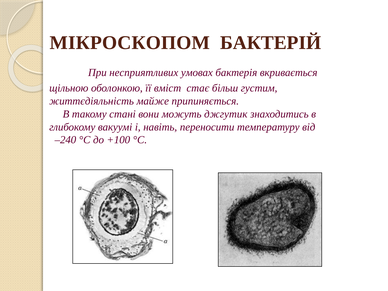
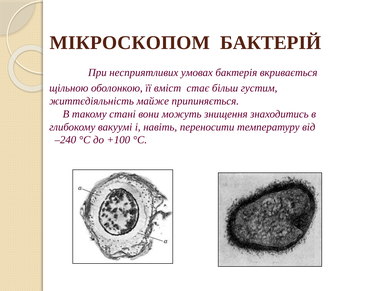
джгутик: джгутик -> знищення (226, 114)
